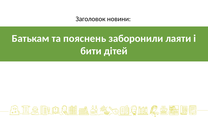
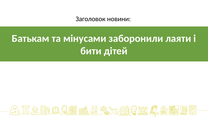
пояснень: пояснень -> мінусами (85, 38)
